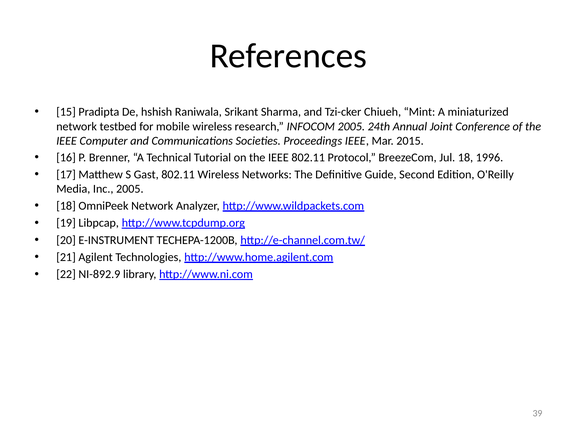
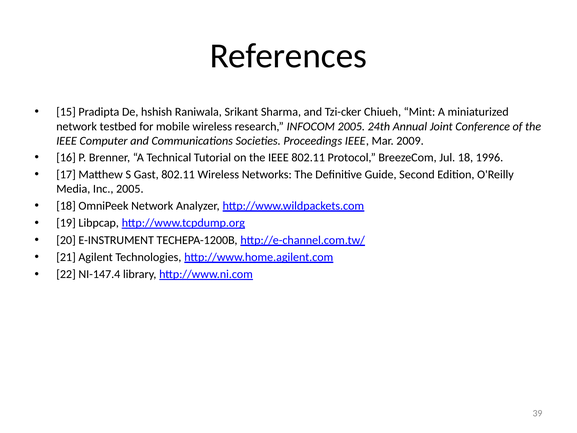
2015: 2015 -> 2009 (410, 141)
NI-892.9: NI-892.9 -> NI-147.4 (99, 274)
